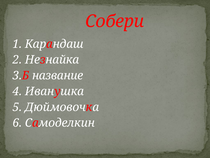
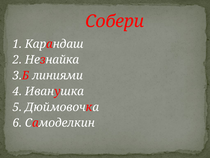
название: название -> линиями (58, 75)
